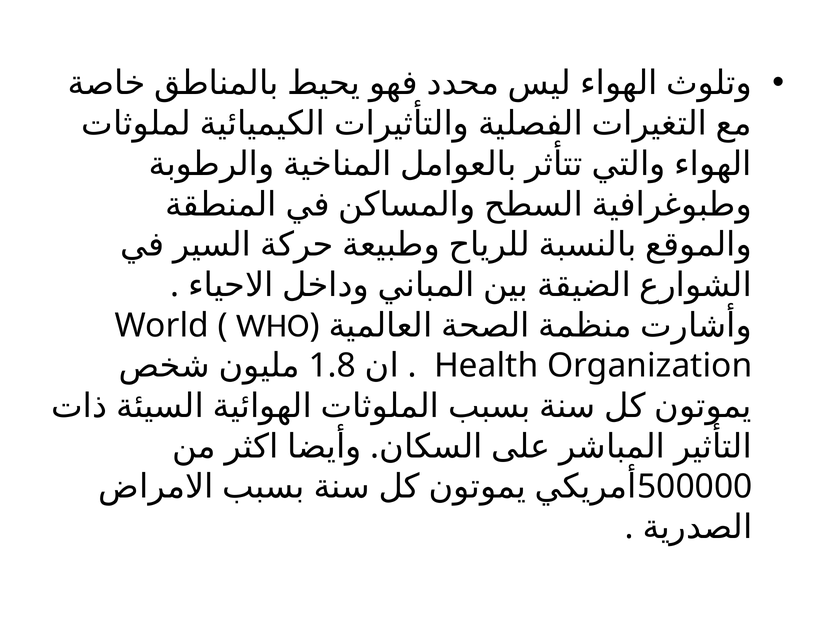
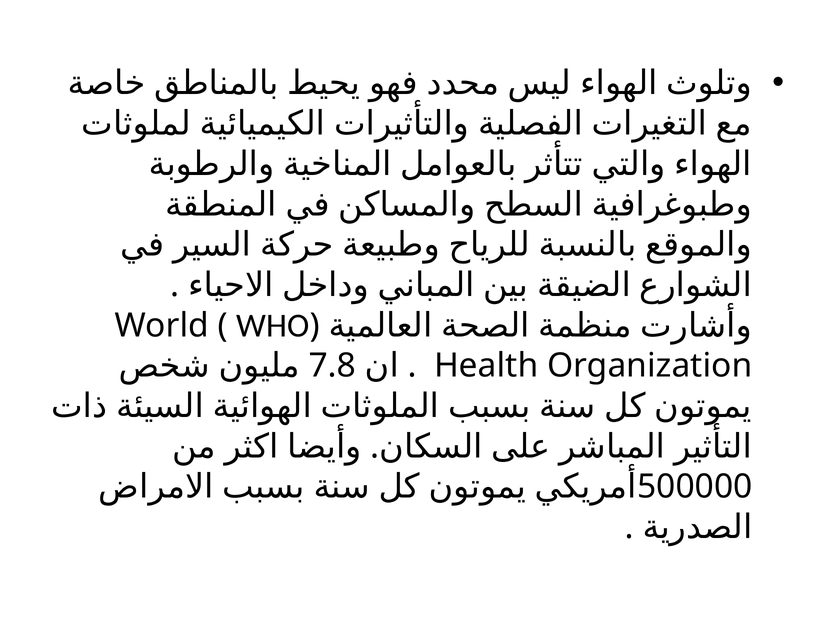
1.8: 1.8 -> 7.8 (332, 366)
